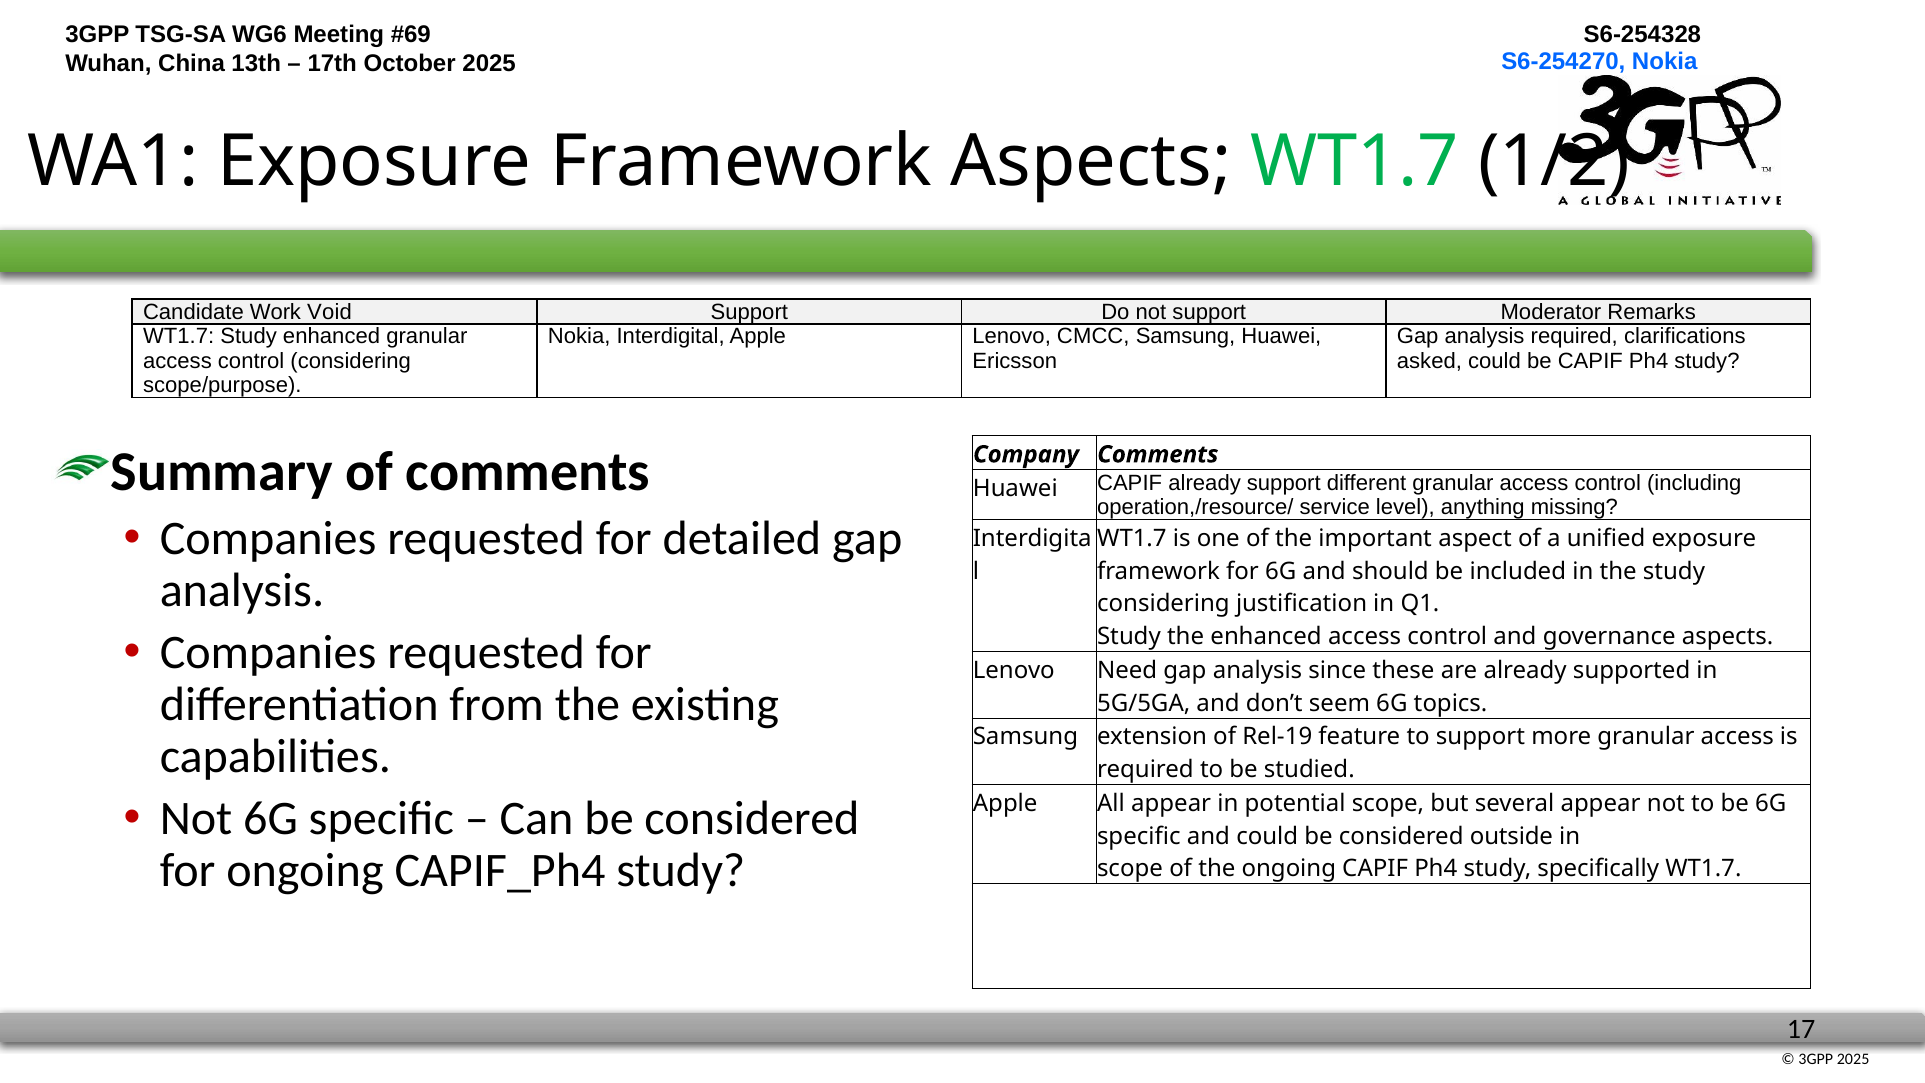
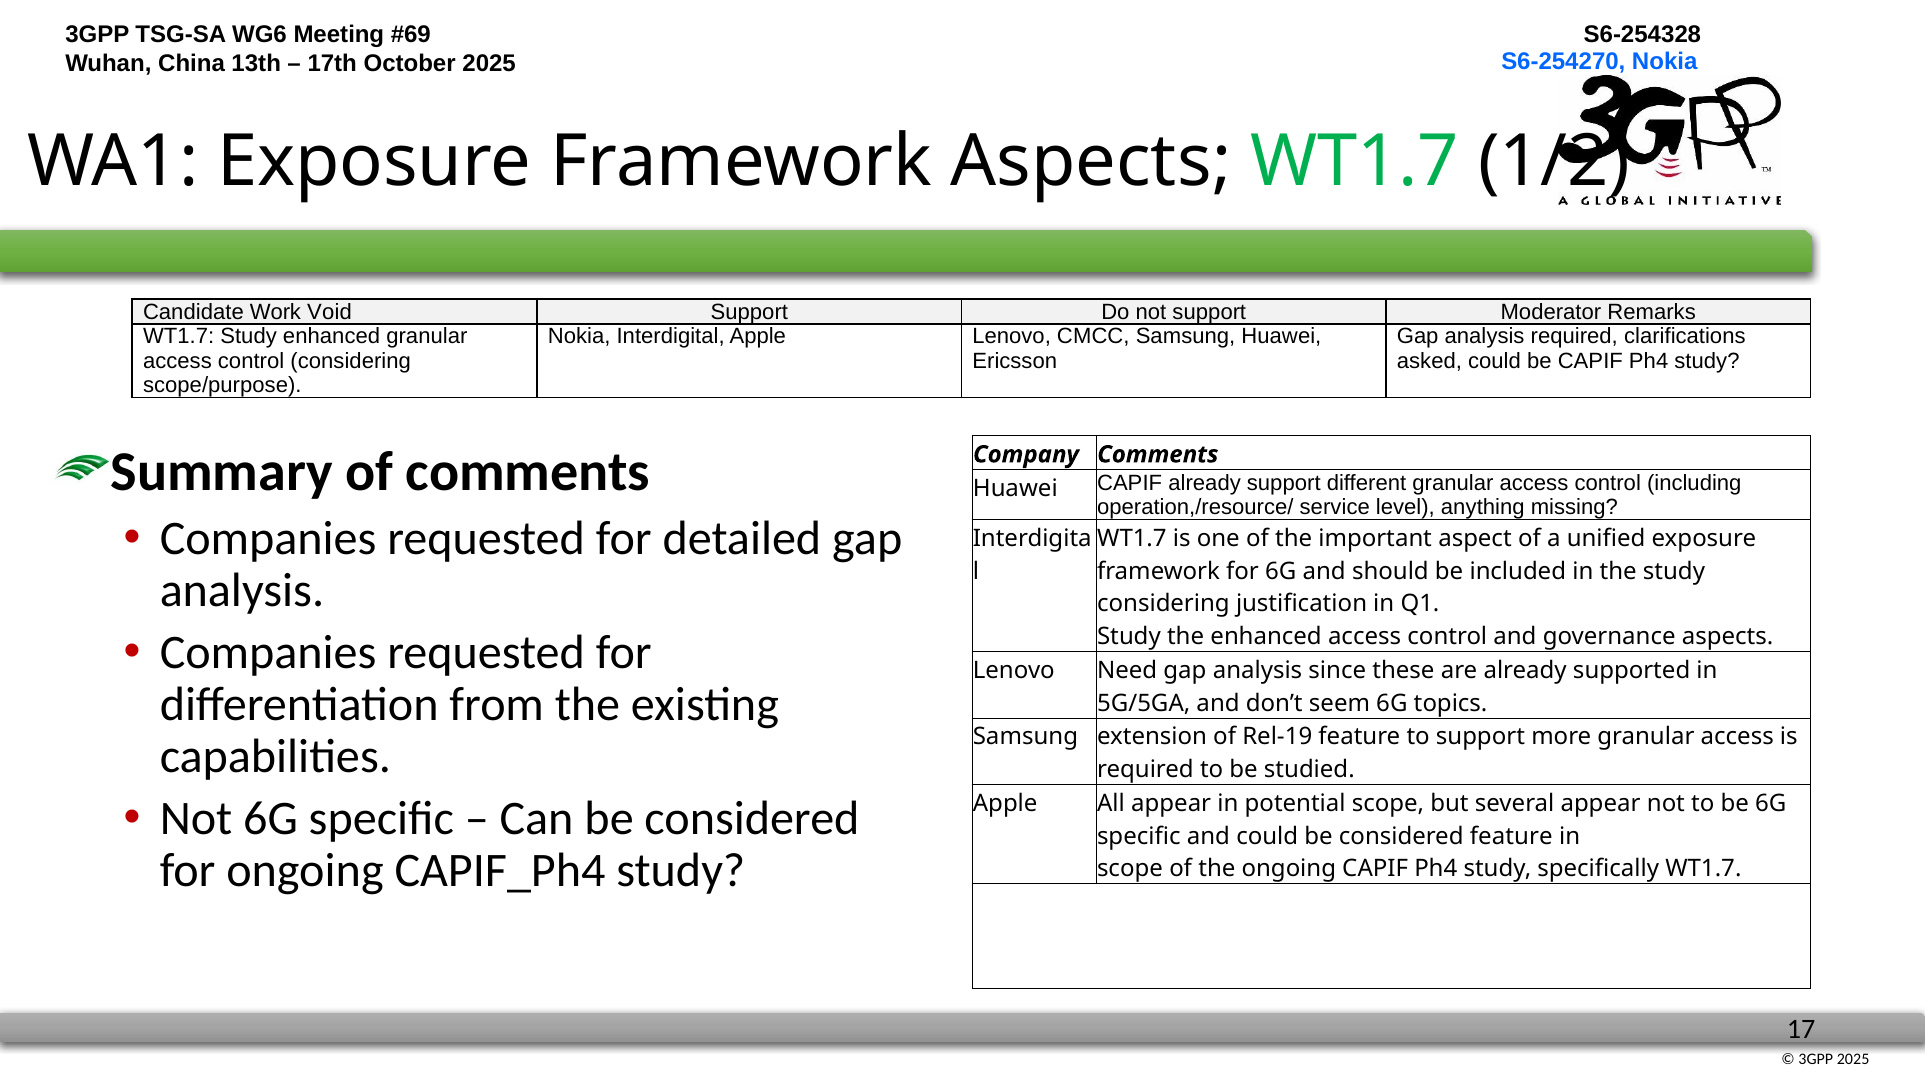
considered outside: outside -> feature (1511, 836)
